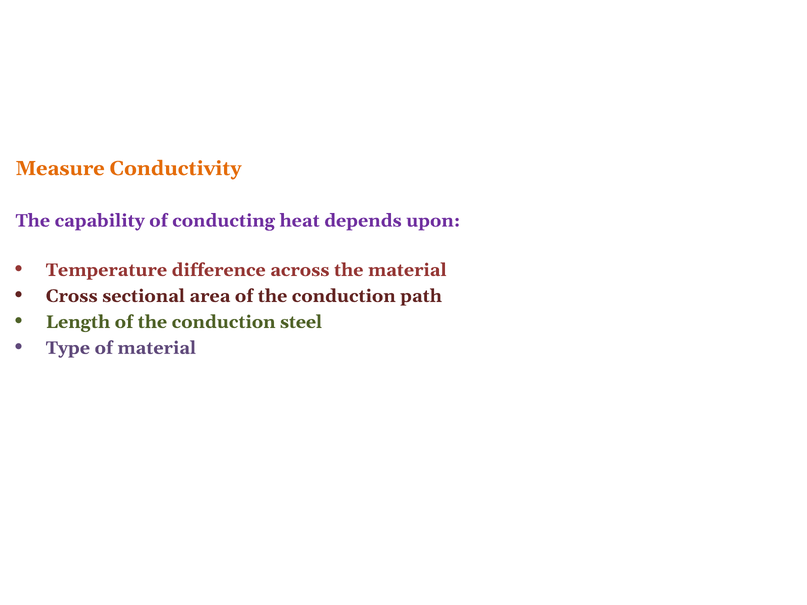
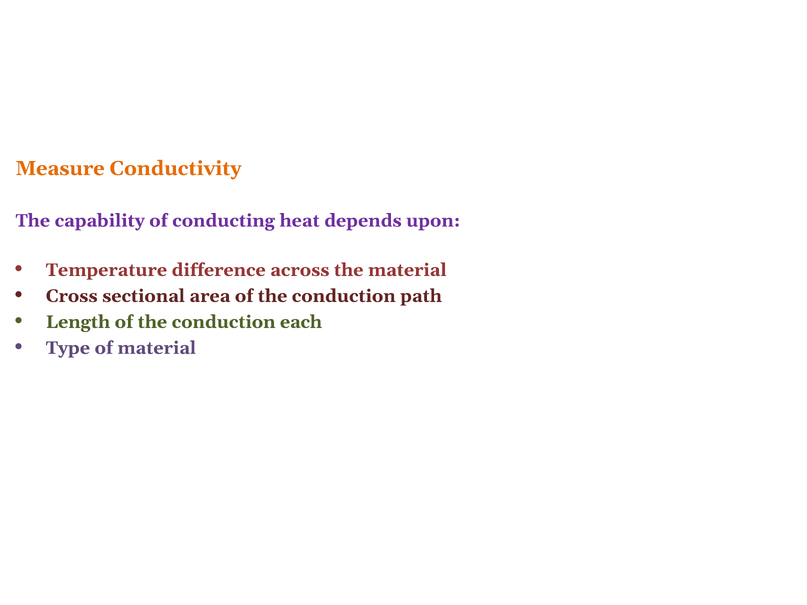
steel: steel -> each (301, 322)
